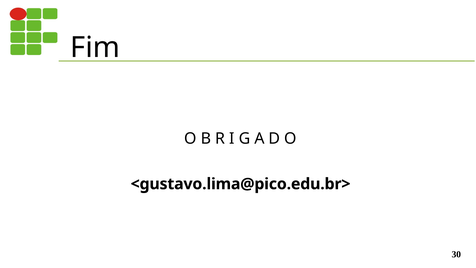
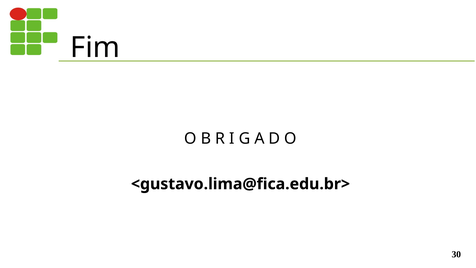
<gustavo.lima@pico.edu.br>: <gustavo.lima@pico.edu.br> -> <gustavo.lima@fica.edu.br> (240, 184)
